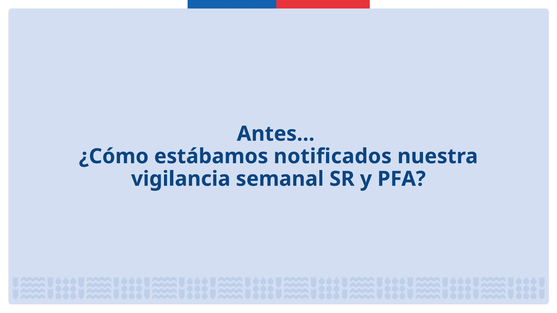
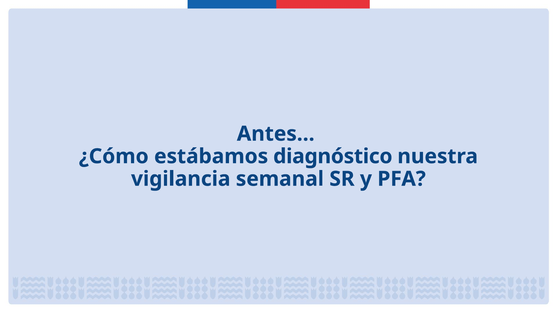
notificados: notificados -> diagnóstico (333, 157)
